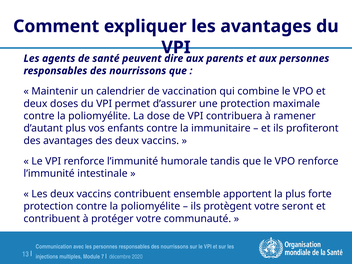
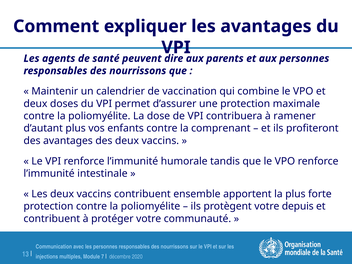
immunitaire: immunitaire -> comprenant (221, 128)
seront: seront -> depuis (298, 206)
